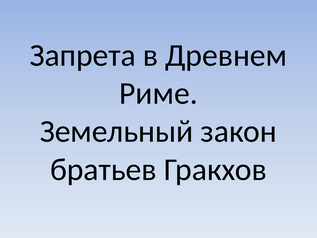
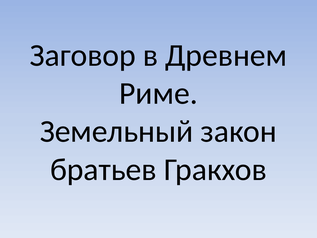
Запрета: Запрета -> Заговор (83, 55)
